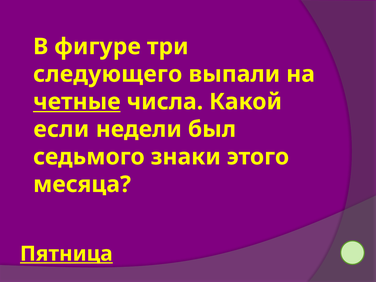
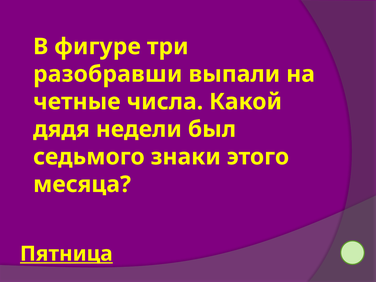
следующего: следующего -> разобравши (108, 74)
четные underline: present -> none (77, 102)
если: если -> дядя (61, 129)
